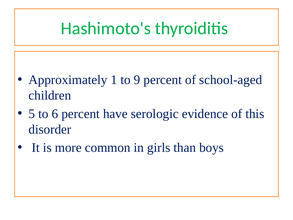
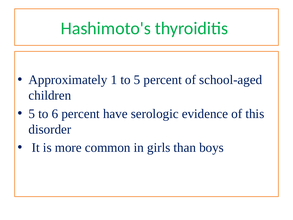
to 9: 9 -> 5 (137, 80)
